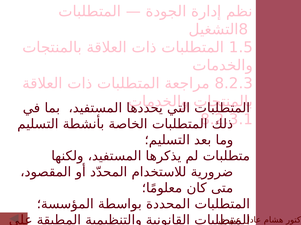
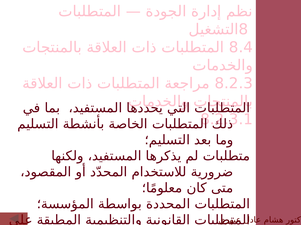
1.5: 1.5 -> 8.4 (241, 48)
